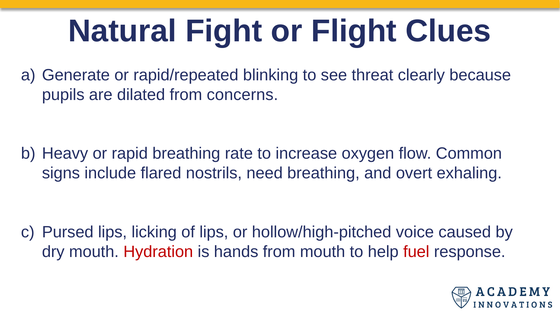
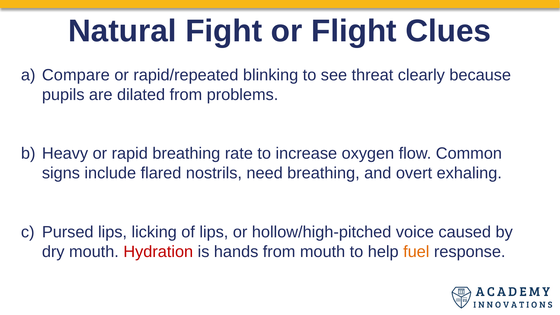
Generate: Generate -> Compare (76, 75)
concerns: concerns -> problems (242, 95)
fuel colour: red -> orange (416, 252)
